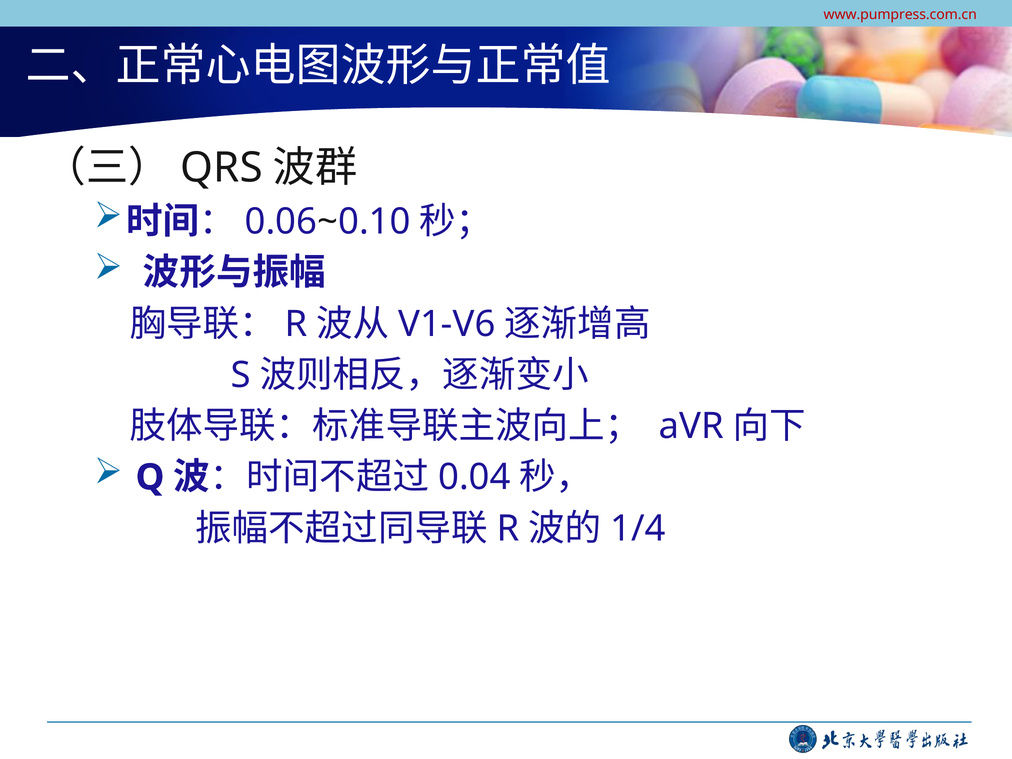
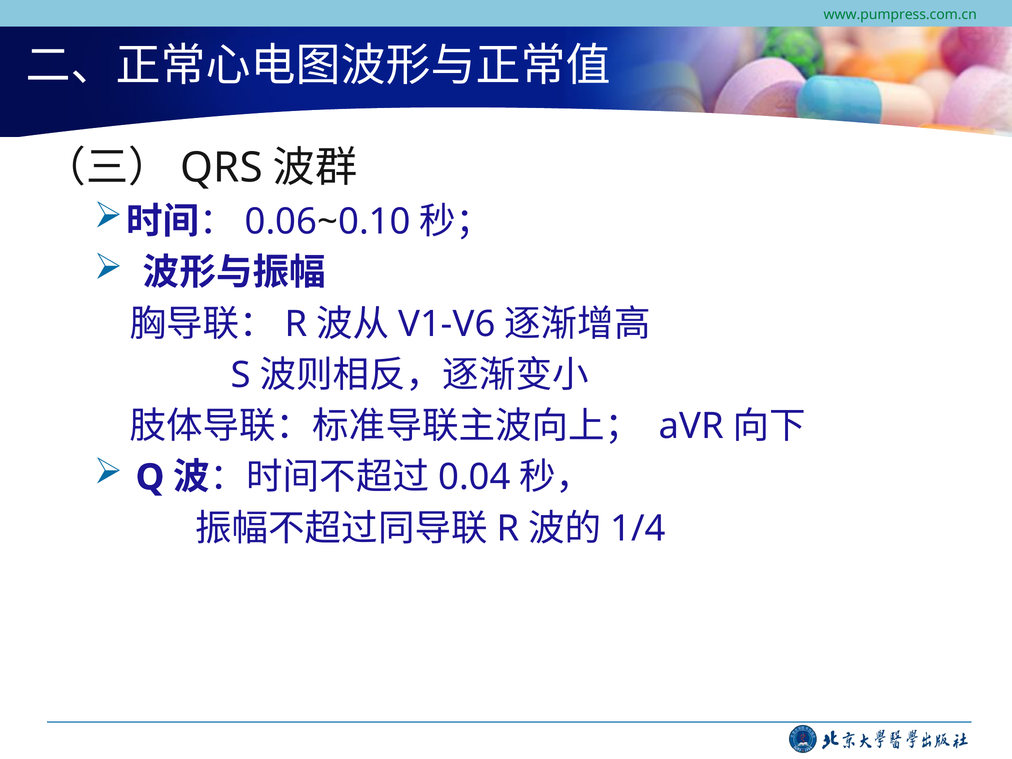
www.pumpress.com.cn colour: red -> green (900, 14)
